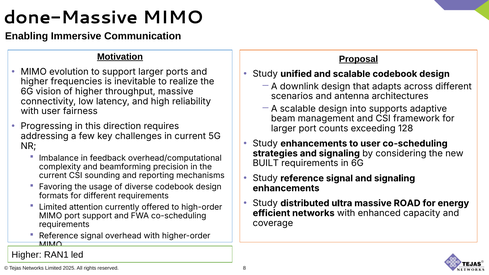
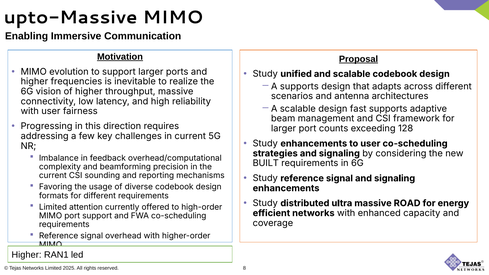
done-Massive: done-Massive -> upto-Massive (71, 17)
A downlink: downlink -> supports (299, 86)
into: into -> fast (358, 109)
